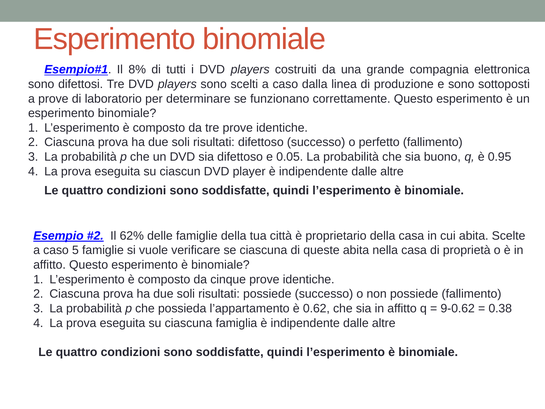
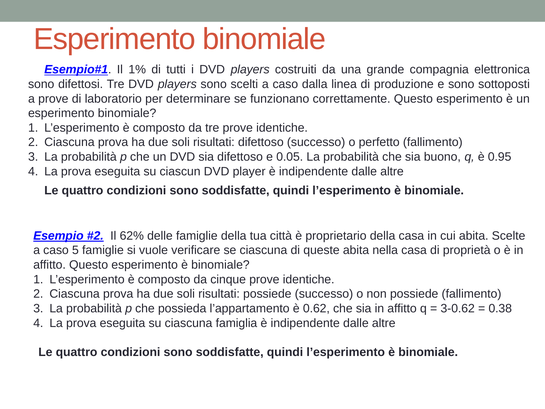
8%: 8% -> 1% (137, 70)
9-0.62: 9-0.62 -> 3-0.62 (458, 308)
